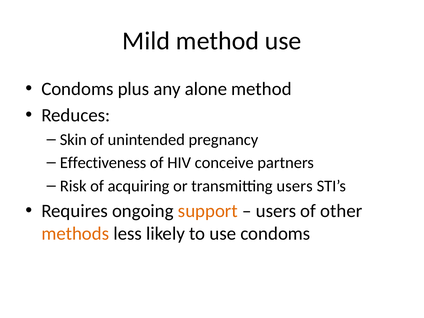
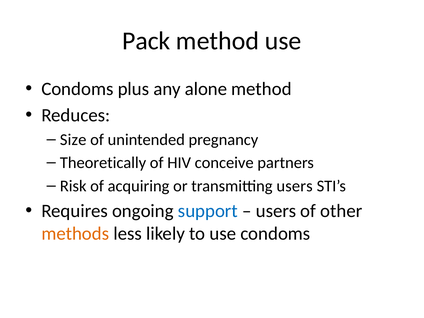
Mild: Mild -> Pack (146, 41)
Skin: Skin -> Size (73, 140)
Effectiveness: Effectiveness -> Theoretically (103, 163)
support colour: orange -> blue (208, 211)
